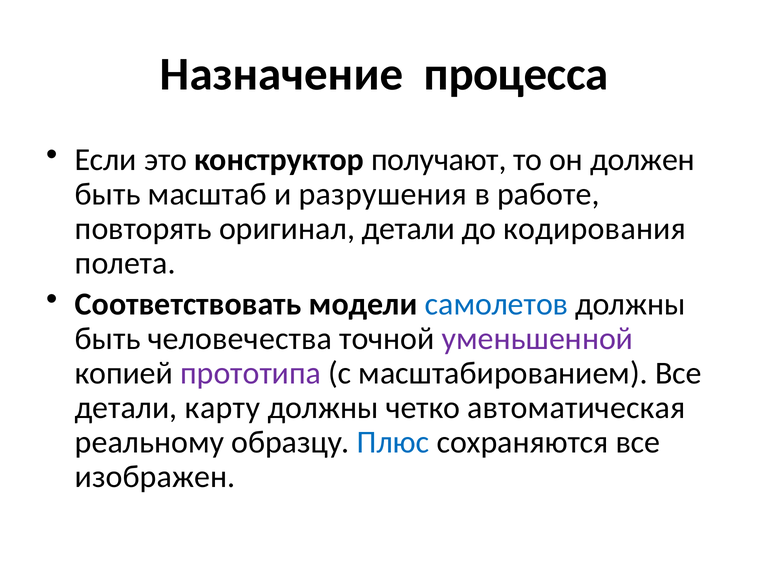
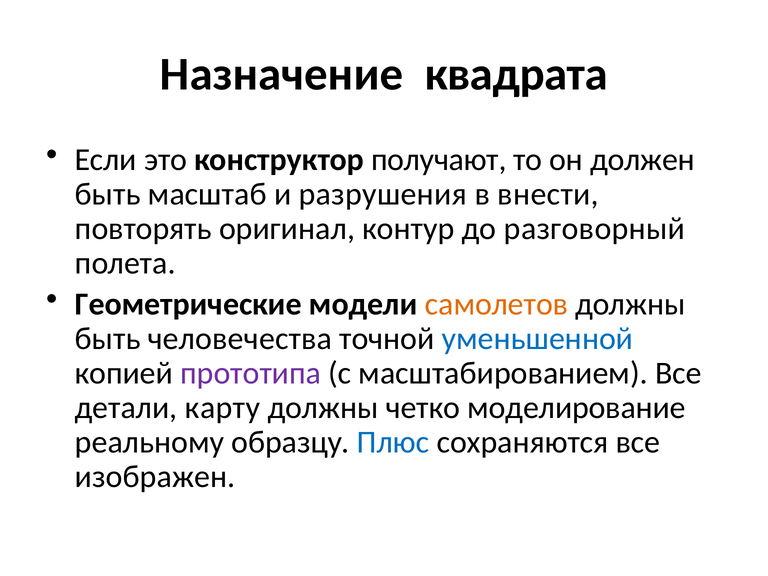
процесса: процесса -> квадрата (516, 74)
работе: работе -> внести (548, 194)
оригинал детали: детали -> контур (408, 229)
кодирования: кодирования -> разговорный (595, 229)
Соответствовать: Соответствовать -> Геометрические (188, 304)
самолетов colour: blue -> orange (497, 304)
уменьшенной colour: purple -> blue (537, 339)
автоматическая: автоматическая -> моделирование (576, 408)
